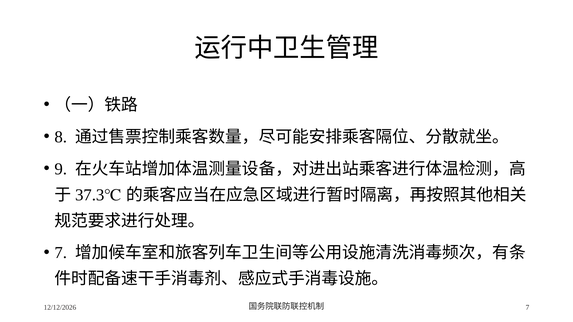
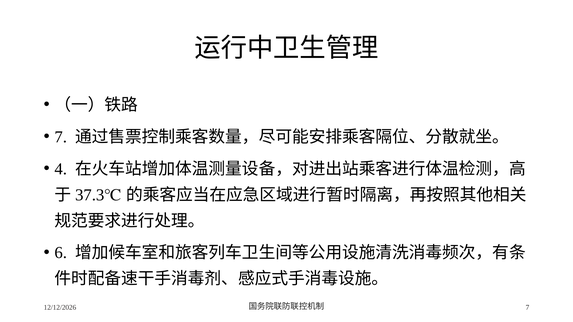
8: 8 -> 7 (61, 137)
9: 9 -> 4 (61, 169)
7: 7 -> 6 (61, 253)
